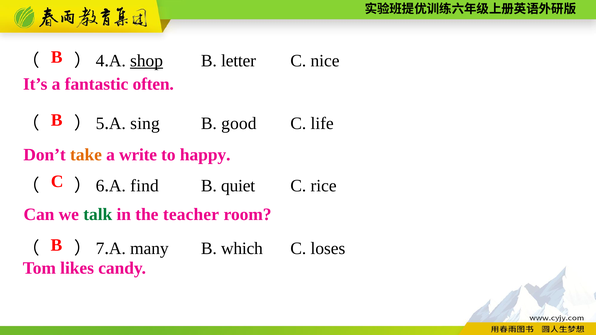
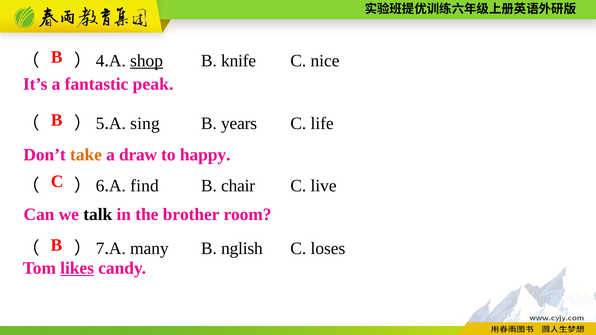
letter: letter -> knife (239, 61)
often: often -> peak (153, 84)
good: good -> years (239, 123)
write: write -> draw (138, 155)
quiet: quiet -> chair (238, 186)
rice: rice -> live (324, 186)
talk colour: green -> black (98, 214)
teacher: teacher -> brother (191, 214)
which: which -> nglish (242, 249)
likes underline: none -> present (77, 268)
